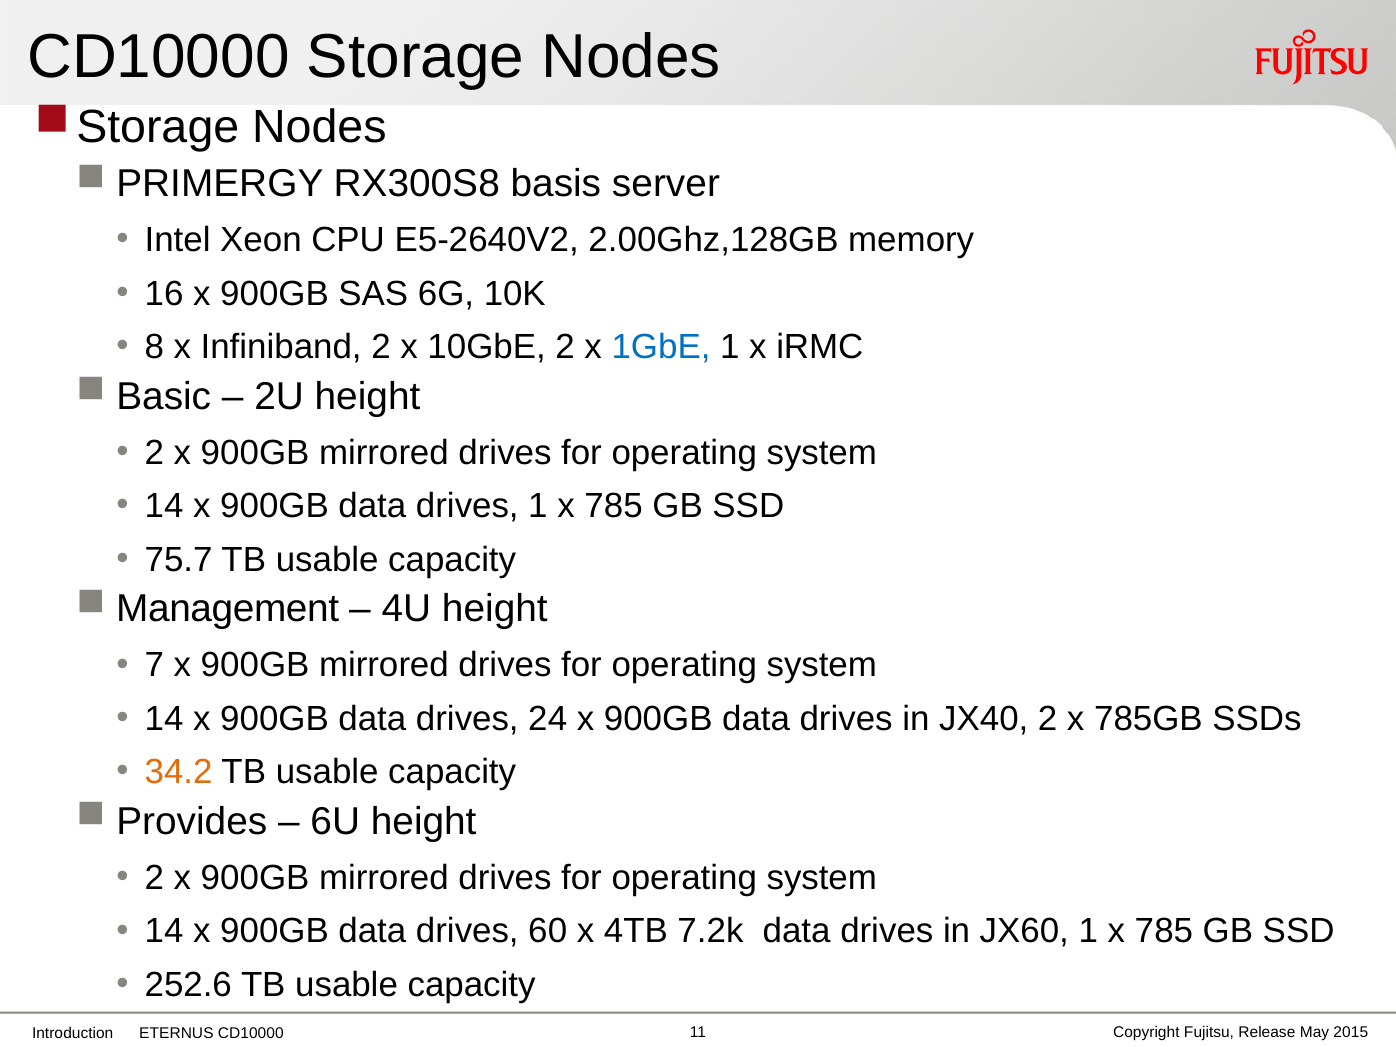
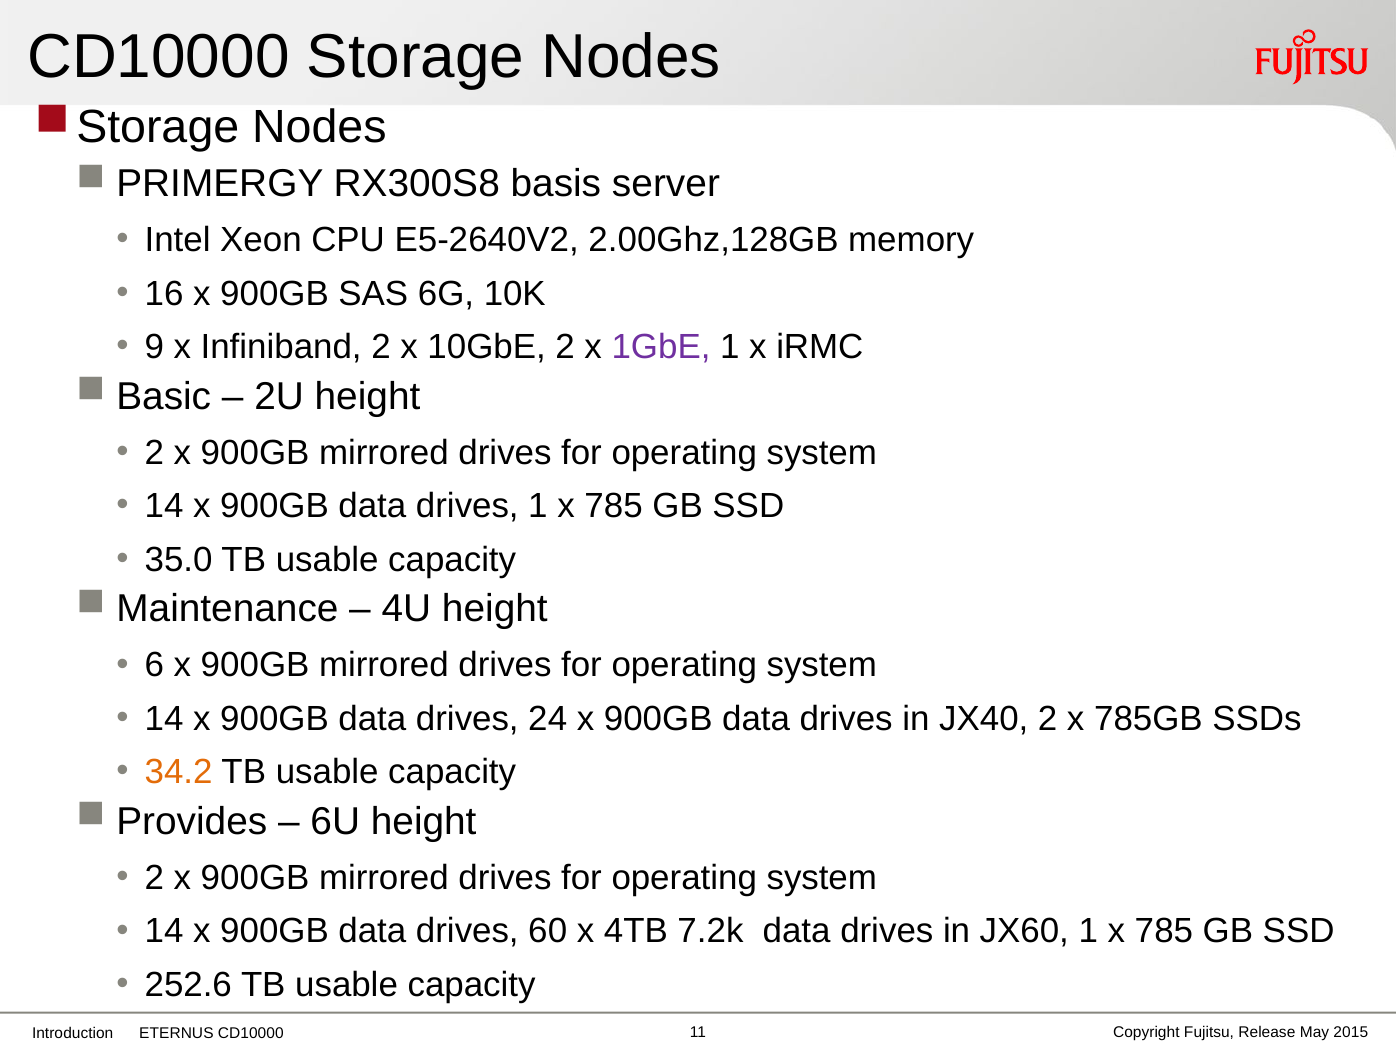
8: 8 -> 9 (154, 347)
1GbE colour: blue -> purple (661, 347)
75.7: 75.7 -> 35.0 (179, 560)
Management: Management -> Maintenance (227, 609)
7: 7 -> 6 (154, 665)
